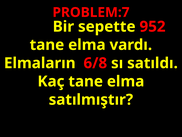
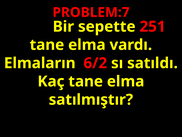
952: 952 -> 251 (153, 27)
6/8: 6/8 -> 6/2 (95, 63)
